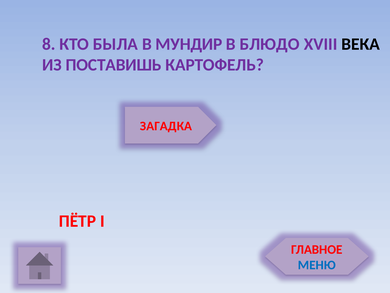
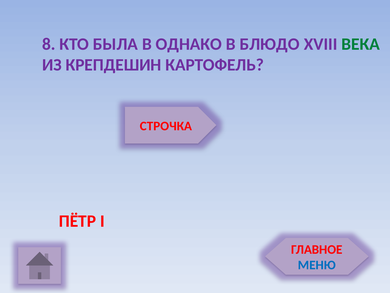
МУНДИР: МУНДИР -> ОДНАКО (189, 44)
ВЕКА colour: black -> green (361, 44)
ПОСТАВИШЬ: ПОСТАВИШЬ -> КРЕПДЕШИН (114, 65)
ЗАГАДКА: ЗАГАДКА -> СТРОЧКА (166, 126)
